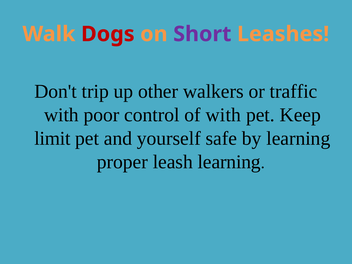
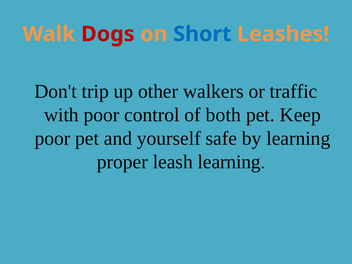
Short colour: purple -> blue (202, 34)
of with: with -> both (223, 115)
limit: limit -> poor (52, 138)
